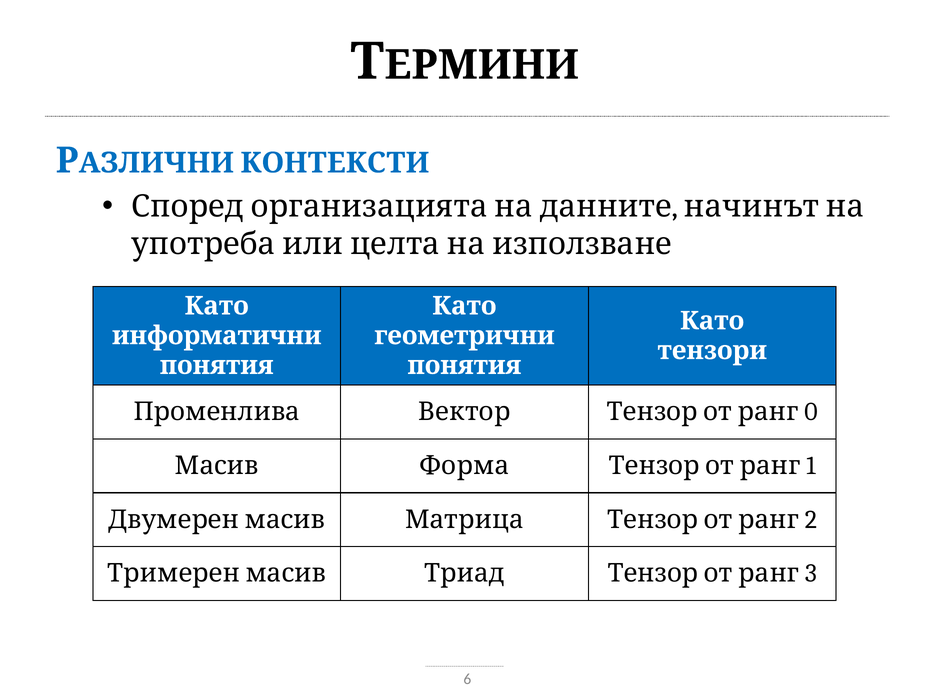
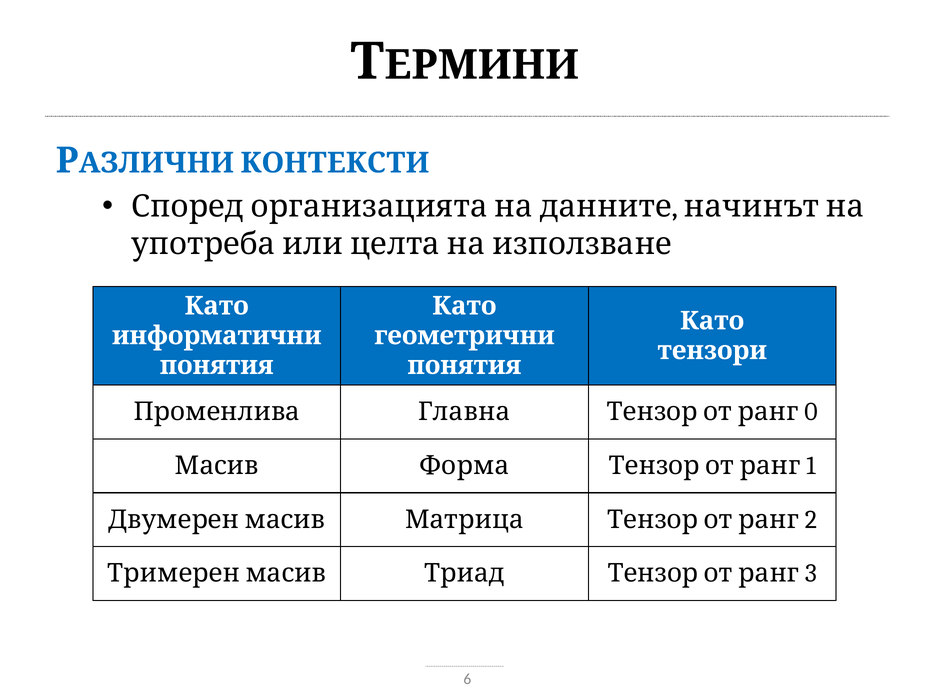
Вектор: Вектор -> Главна (464, 412)
